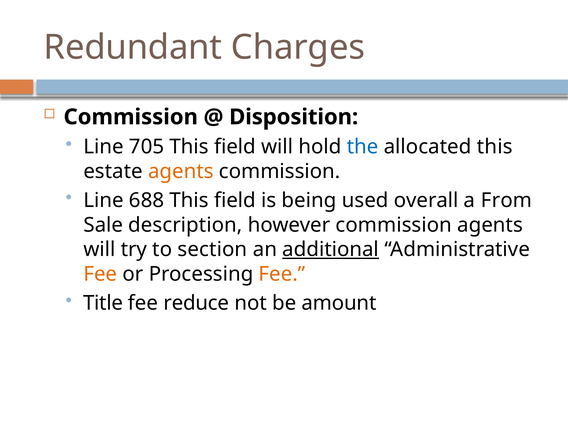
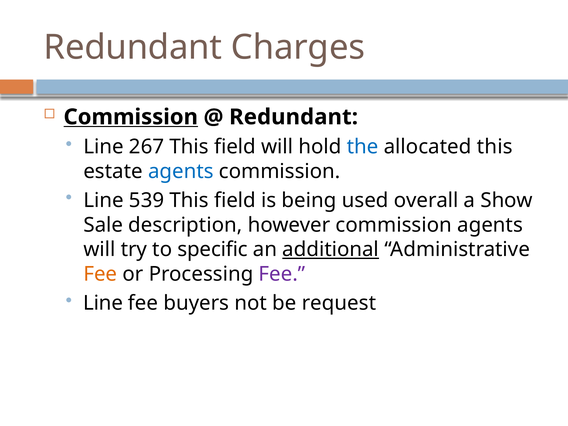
Commission underline: none -> present (131, 117)
Disposition: Disposition -> Redundant (294, 117)
705: 705 -> 267 (147, 147)
agents colour: orange -> blue (181, 171)
688: 688 -> 539 (147, 200)
From: From -> Show (507, 200)
section: section -> specific (213, 250)
Fee colour: orange -> purple (282, 274)
Title: Title -> Line (103, 303)
reduce: reduce -> buyers (196, 303)
amount: amount -> request (339, 303)
